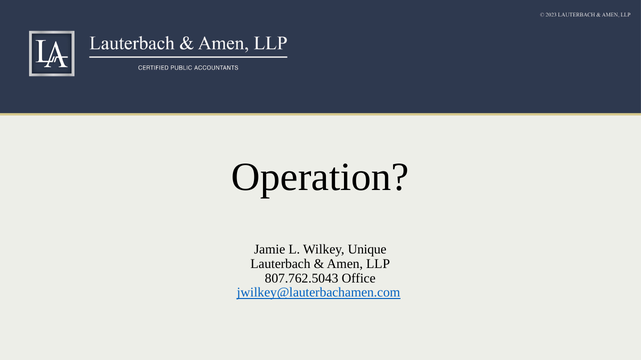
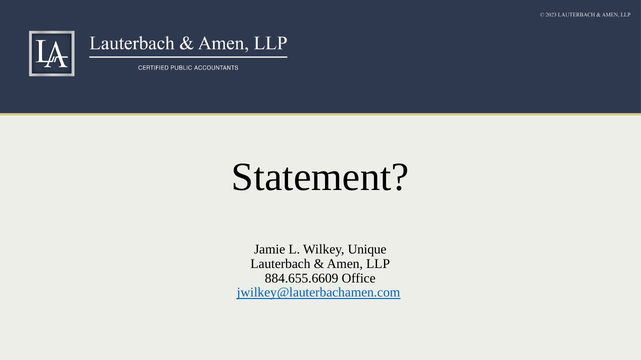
Operation: Operation -> Statement (320, 178)
807.762.5043: 807.762.5043 -> 884.655.6609 (302, 279)
